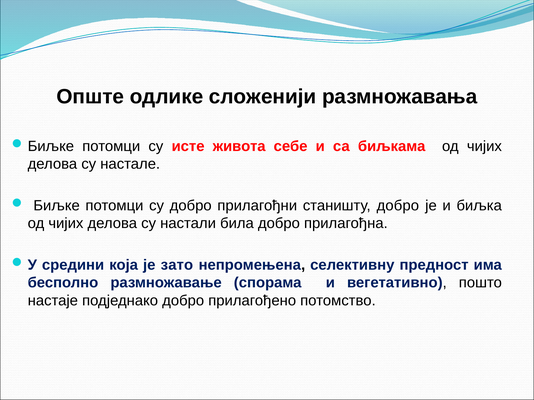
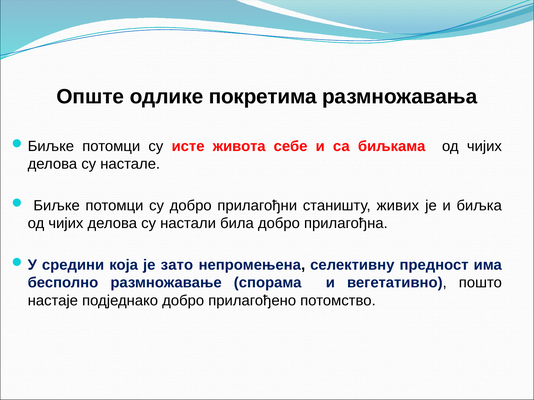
сложенији: сложенији -> покретима (263, 97)
станишту добро: добро -> живих (398, 206)
